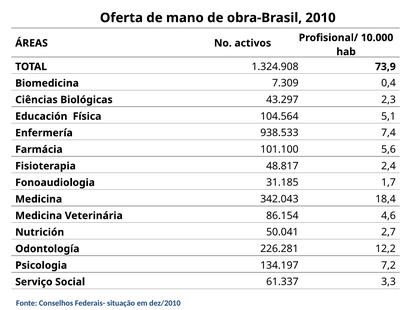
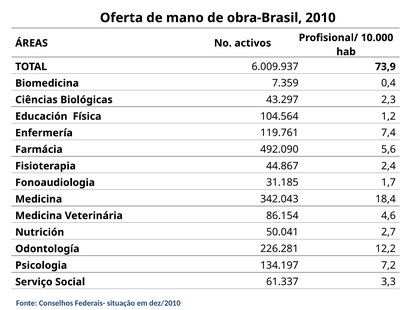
1.324.908: 1.324.908 -> 6.009.937 (275, 67)
7.309: 7.309 -> 7.359 (285, 83)
5,1: 5,1 -> 1,2 (389, 117)
938.533: 938.533 -> 119.761 (279, 133)
101.100: 101.100 -> 492.090 (279, 150)
48.817: 48.817 -> 44.867 (282, 166)
